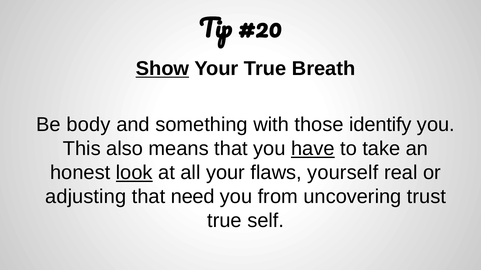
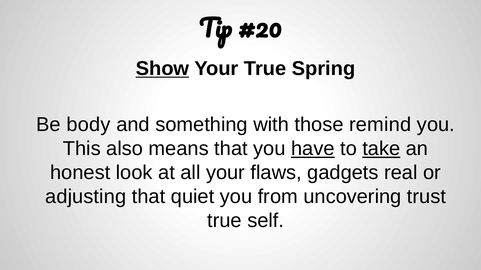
Breath: Breath -> Spring (324, 69)
identify: identify -> remind (380, 125)
take underline: none -> present (381, 149)
look underline: present -> none (134, 173)
yourself: yourself -> gadgets (343, 173)
need: need -> quiet (193, 197)
